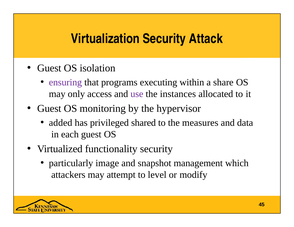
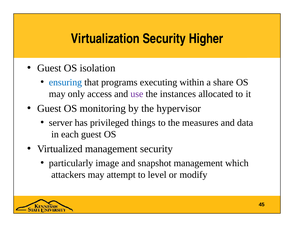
Attack: Attack -> Higher (206, 39)
ensuring colour: purple -> blue (65, 82)
added: added -> server (61, 123)
shared: shared -> things (143, 123)
Virtualized functionality: functionality -> management (111, 149)
